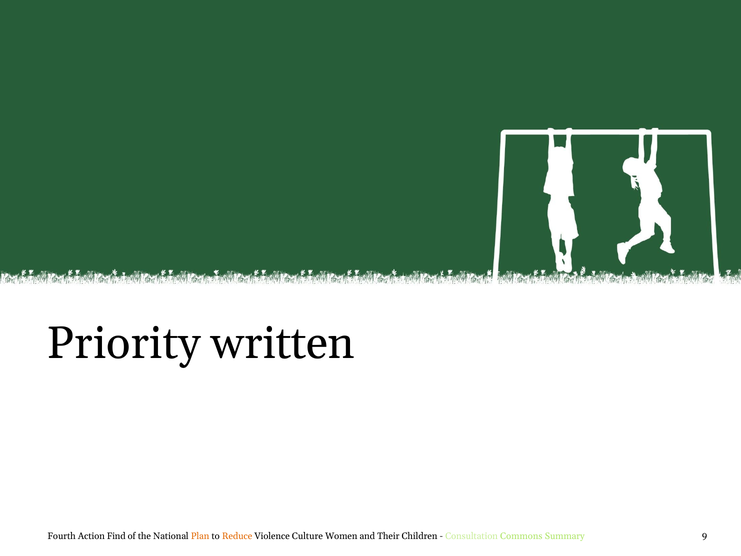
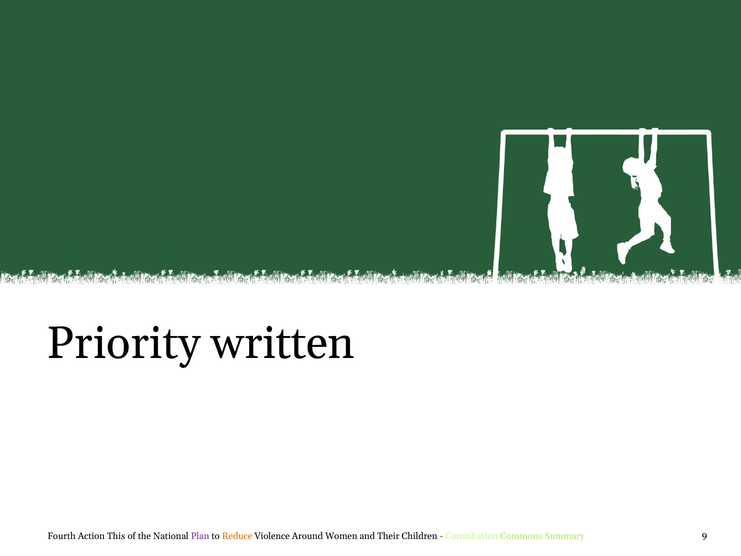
Find: Find -> This (116, 536)
Plan colour: orange -> purple (200, 536)
Culture: Culture -> Around (307, 536)
